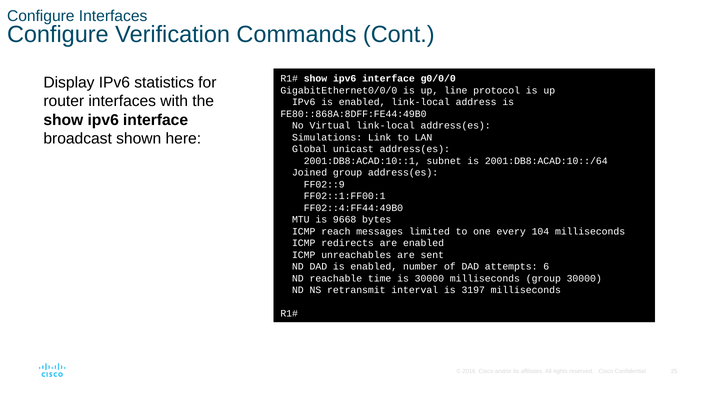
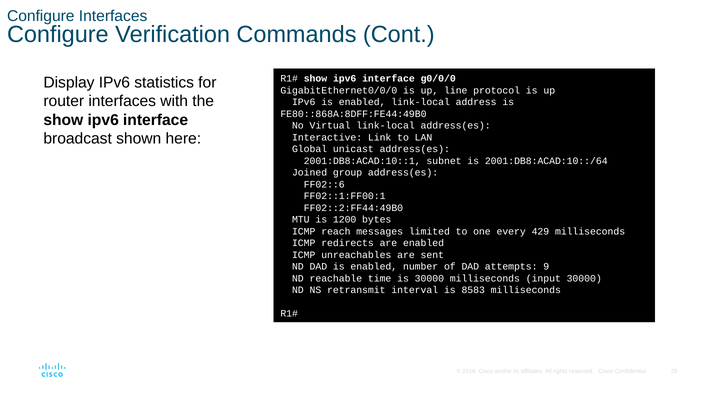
Simulations: Simulations -> Interactive (327, 137)
FF02::9: FF02::9 -> FF02::6 (324, 184)
FF02::4:FF44:49B0: FF02::4:FF44:49B0 -> FF02::2:FF44:49B0 (353, 208)
9668: 9668 -> 1200 (345, 220)
104: 104 -> 429 (540, 231)
6: 6 -> 9 (546, 267)
milliseconds group: group -> input (543, 278)
3197: 3197 -> 8583 (473, 290)
